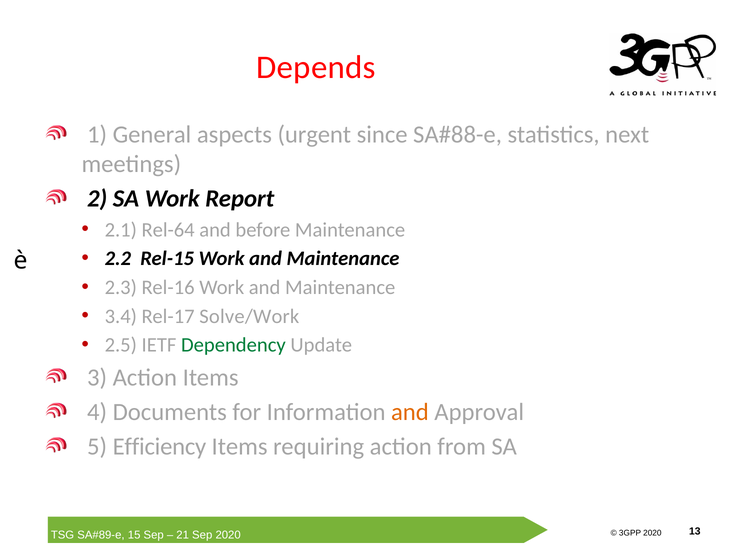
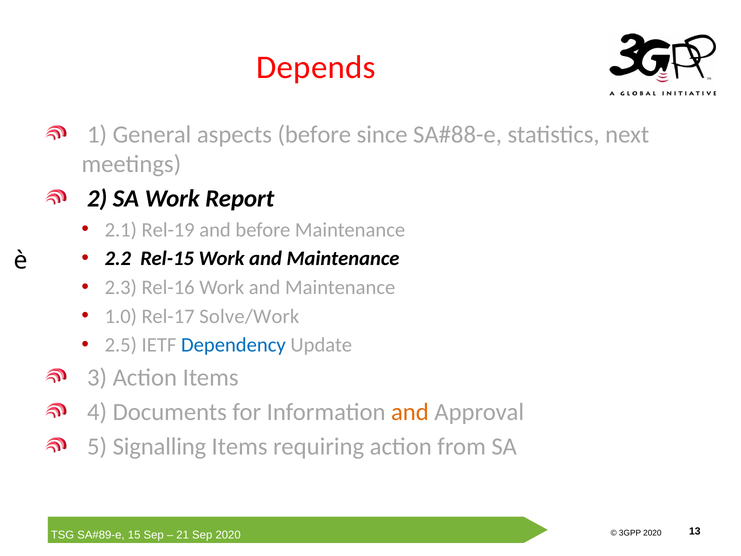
aspects urgent: urgent -> before (314, 135)
Rel-64: Rel-64 -> Rel-19 (168, 230)
3.4: 3.4 -> 1.0 (121, 316)
Dependency colour: green -> blue (233, 345)
Efficiency: Efficiency -> Signalling (159, 447)
